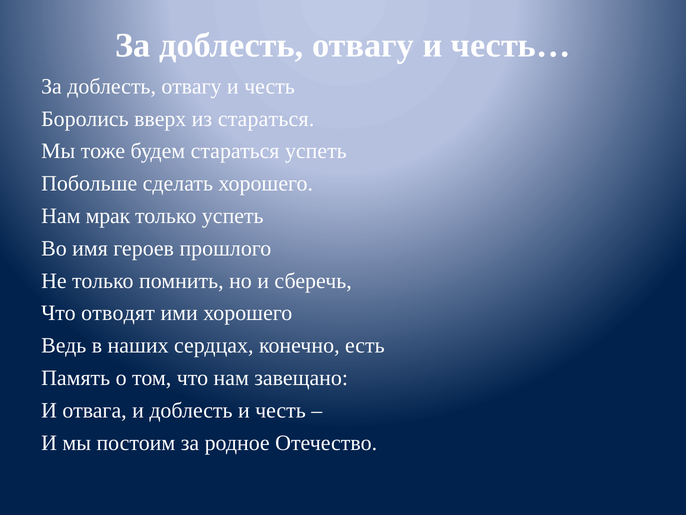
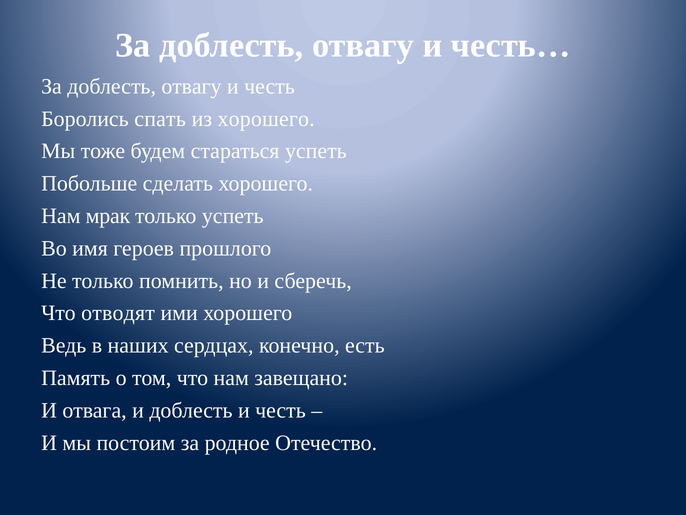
вверх: вверх -> спать (160, 119)
из стараться: стараться -> хорошего (266, 119)
